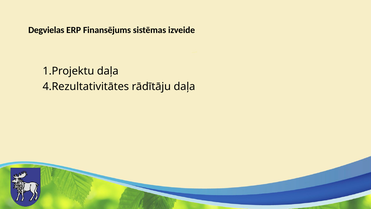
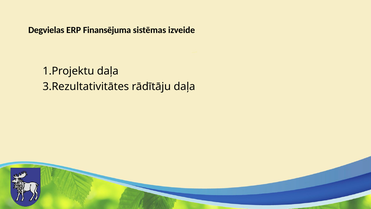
Finansējums: Finansējums -> Finansējuma (107, 30)
4.Rezultativitātes: 4.Rezultativitātes -> 3.Rezultativitātes (86, 86)
